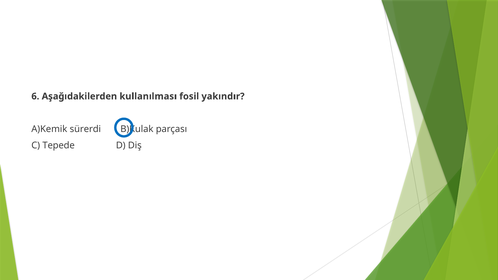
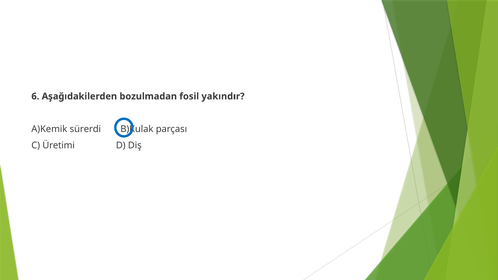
kullanılması: kullanılması -> bozulmadan (148, 96)
Tepede: Tepede -> Üretimi (59, 146)
